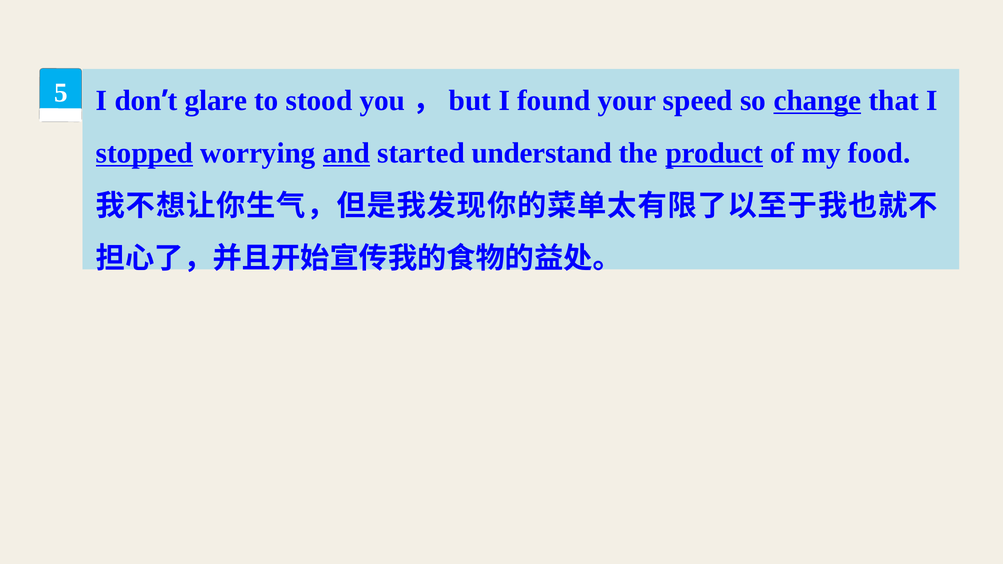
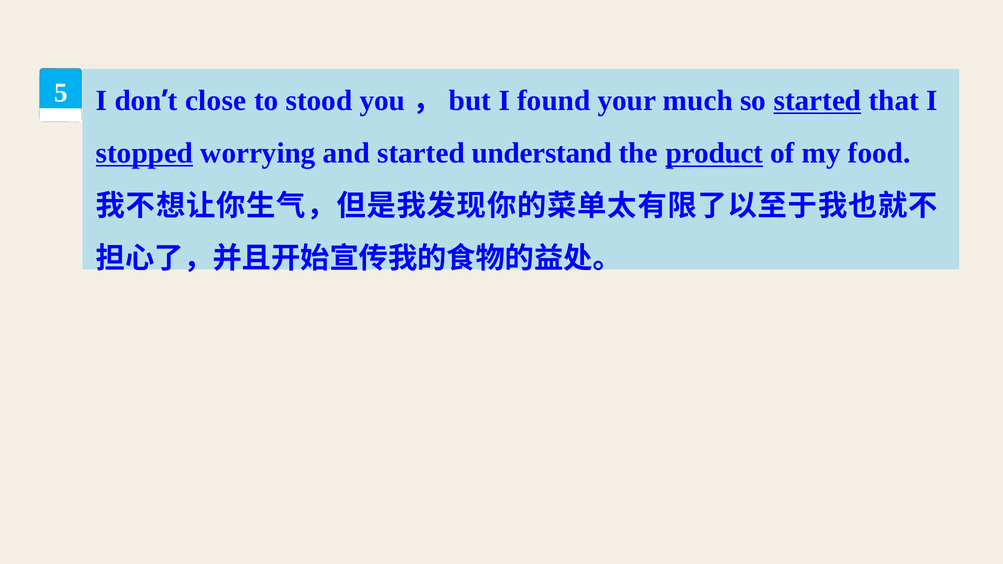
glare: glare -> close (216, 101)
speed: speed -> much (698, 101)
so change: change -> started (817, 101)
and underline: present -> none (346, 153)
